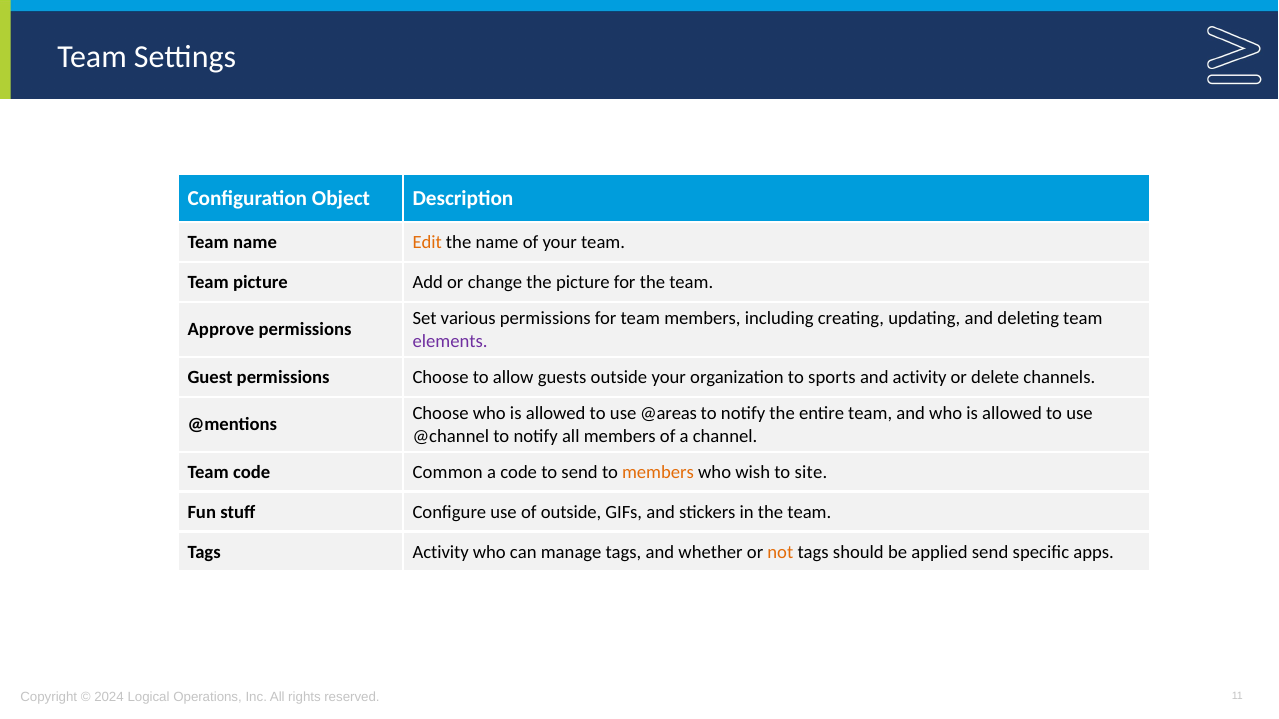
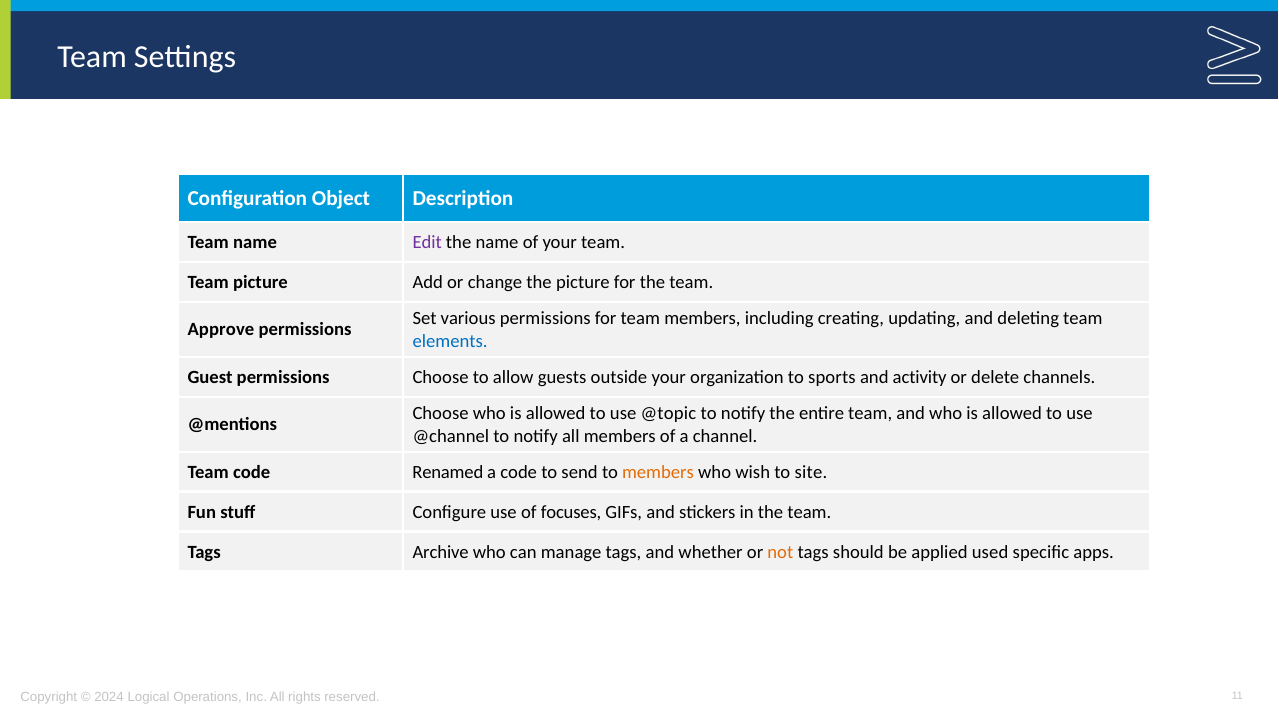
Edit colour: orange -> purple (427, 242)
elements colour: purple -> blue (450, 341)
@areas: @areas -> @topic (668, 413)
Common: Common -> Renamed (448, 472)
of outside: outside -> focuses (571, 512)
Tags Activity: Activity -> Archive (441, 552)
applied send: send -> used (990, 552)
